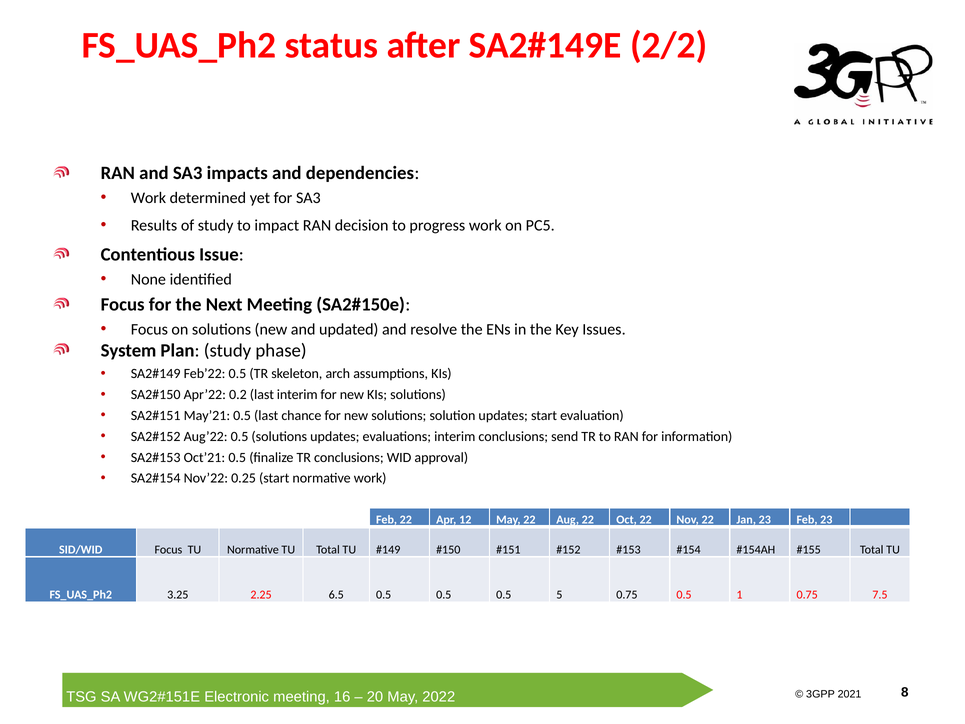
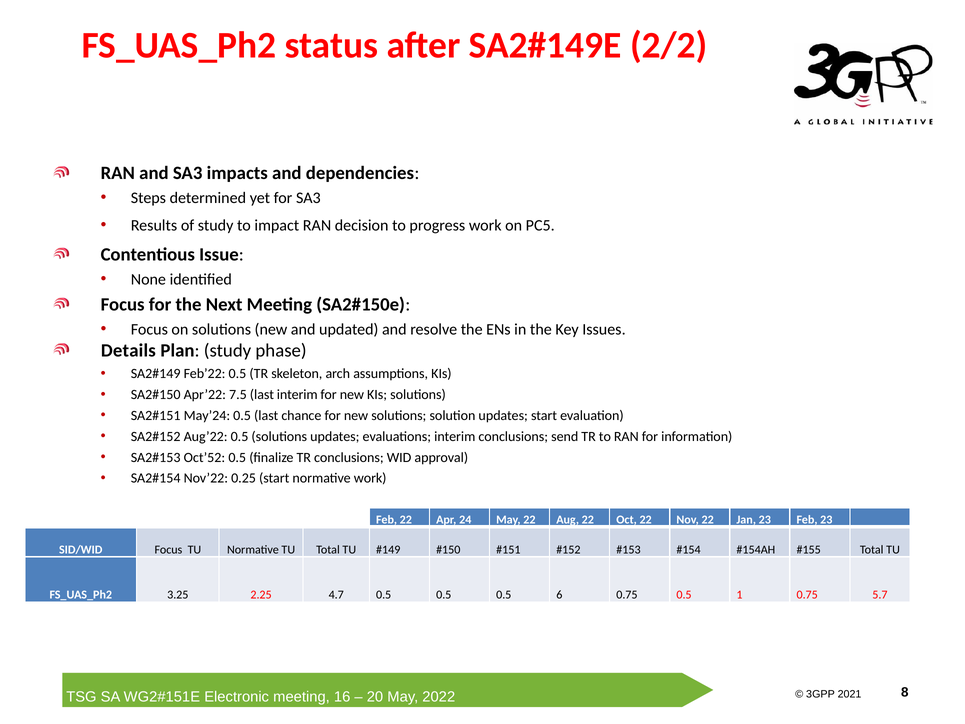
Work: Work -> Steps (148, 198)
System: System -> Details (128, 350)
0.2: 0.2 -> 7.5 (238, 395)
May’21: May’21 -> May’24 (207, 415)
Oct’21: Oct’21 -> Oct’52 (204, 457)
12: 12 -> 24 (465, 519)
6.5: 6.5 -> 4.7 (336, 594)
5: 5 -> 6 (559, 594)
7.5: 7.5 -> 5.7 (880, 594)
